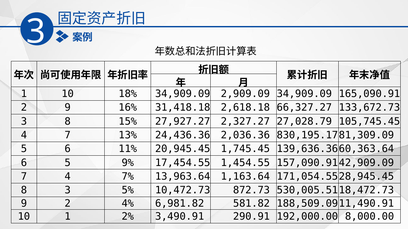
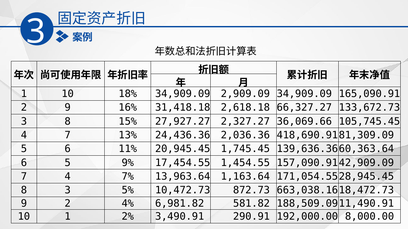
27,028.79: 27,028.79 -> 36,069.66 (304, 122)
830,195.17: 830,195.17 -> 418,690.91 (307, 135)
530,005.51: 530,005.51 -> 663,038.16 (307, 191)
